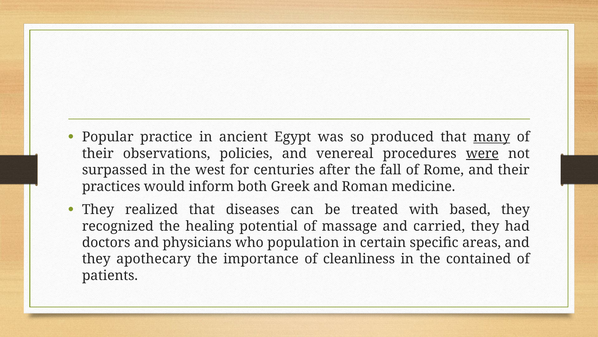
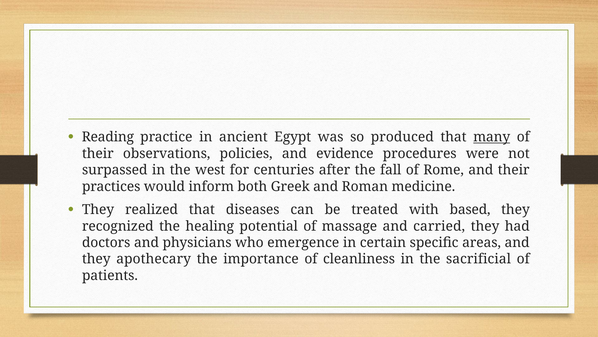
Popular: Popular -> Reading (108, 137)
venereal: venereal -> evidence (345, 153)
were underline: present -> none (482, 153)
population: population -> emergence (303, 242)
contained: contained -> sacrificial (478, 259)
